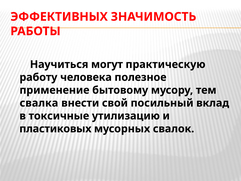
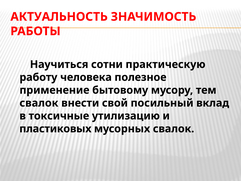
ЭФФЕКТИВНЫХ: ЭФФЕКТИВНЫХ -> АКТУАЛЬНОСТЬ (59, 17)
могут: могут -> сотни (107, 64)
свалка: свалка -> свалок (39, 103)
